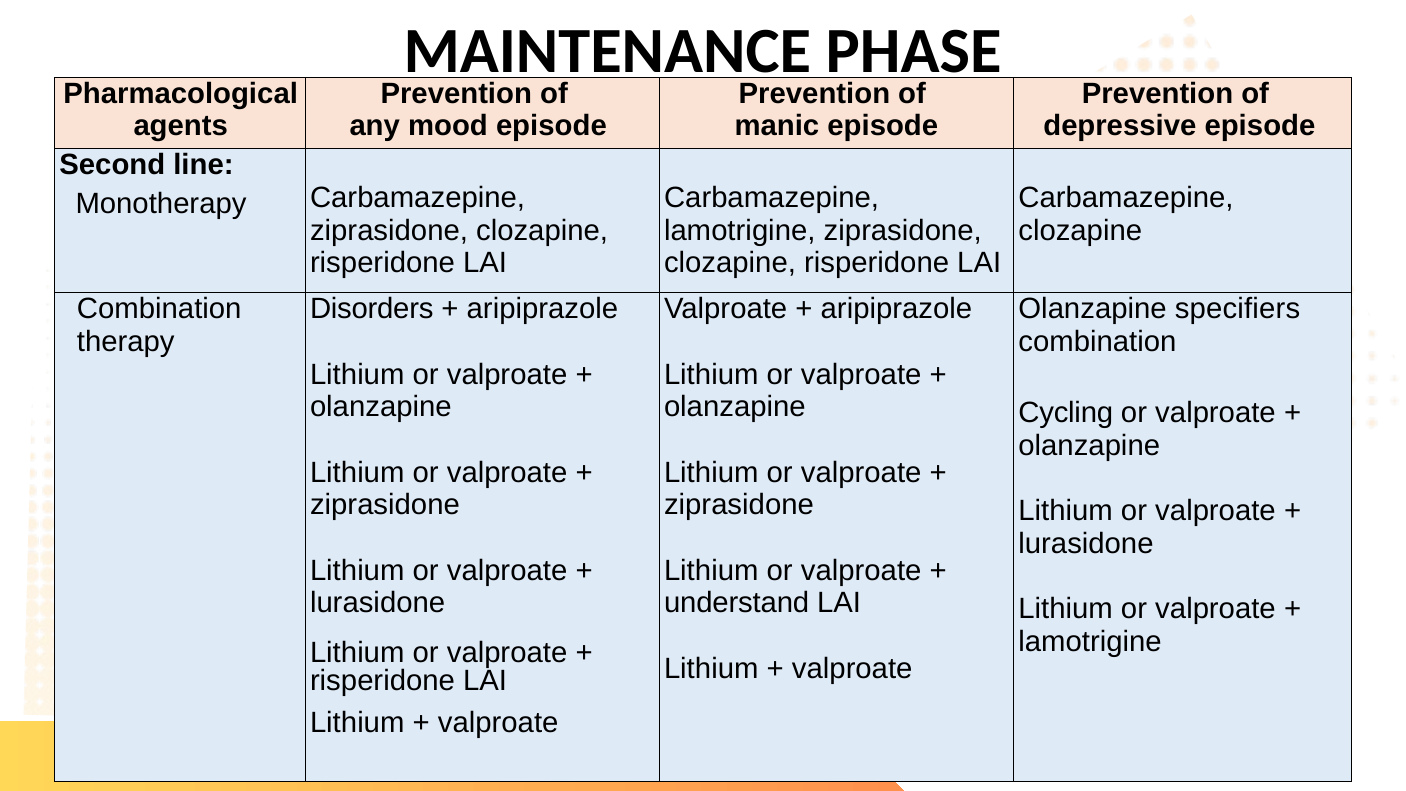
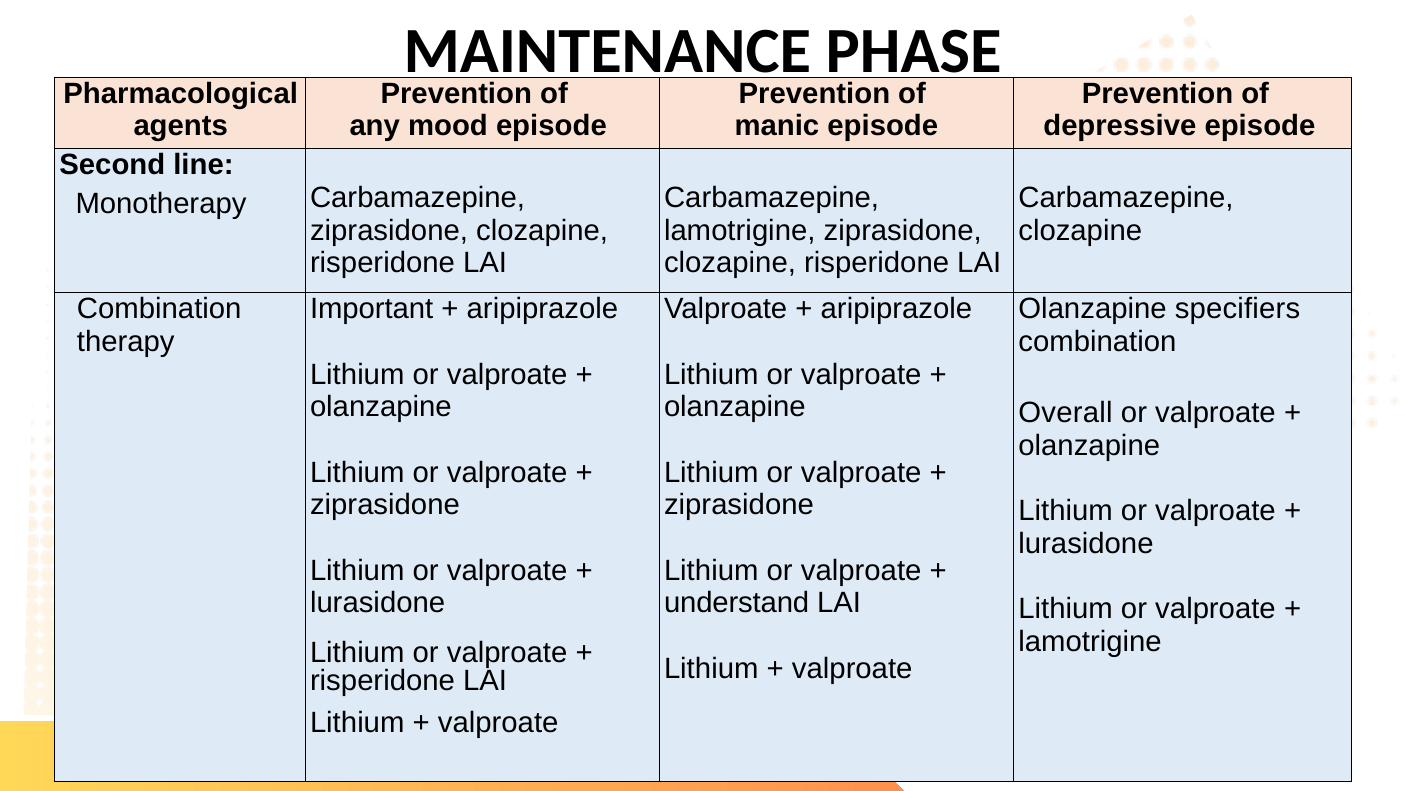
Disorders: Disorders -> Important (372, 309)
Cycling: Cycling -> Overall (1066, 413)
